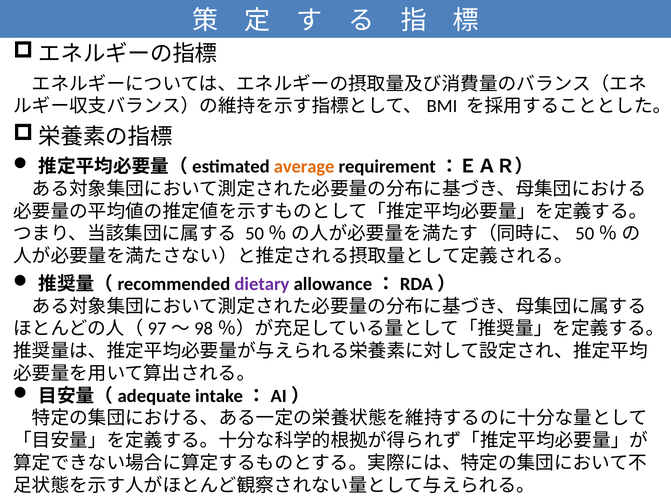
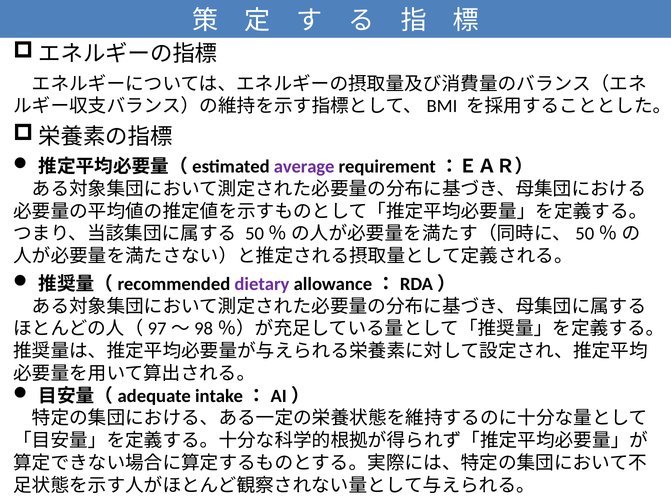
average colour: orange -> purple (304, 167)
